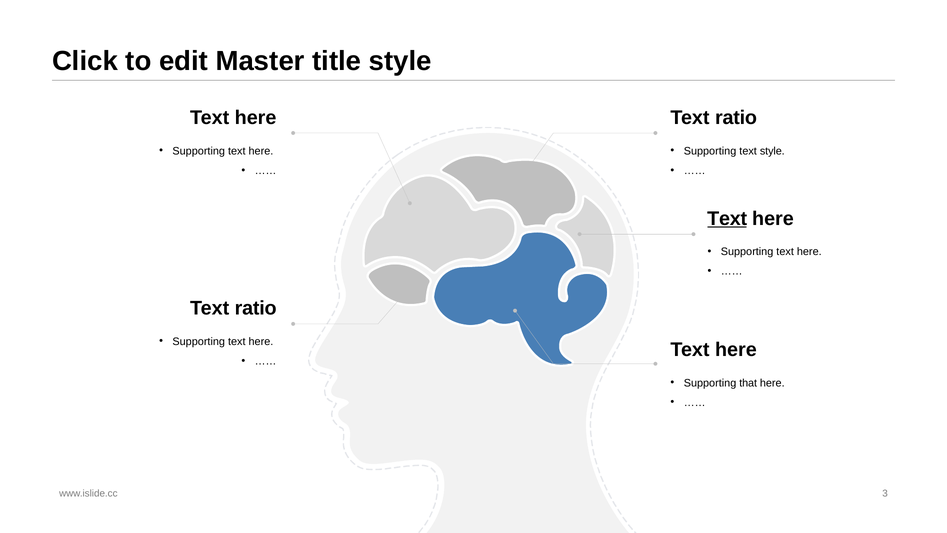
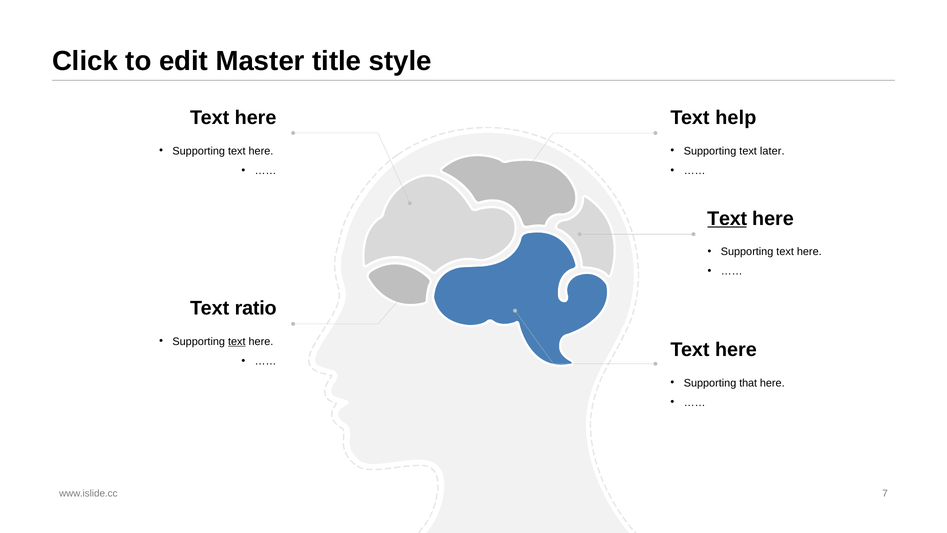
ratio: ratio -> help (736, 118)
text style: style -> later (772, 151)
text underline: none -> present (237, 341)
3: 3 -> 7 (885, 493)
